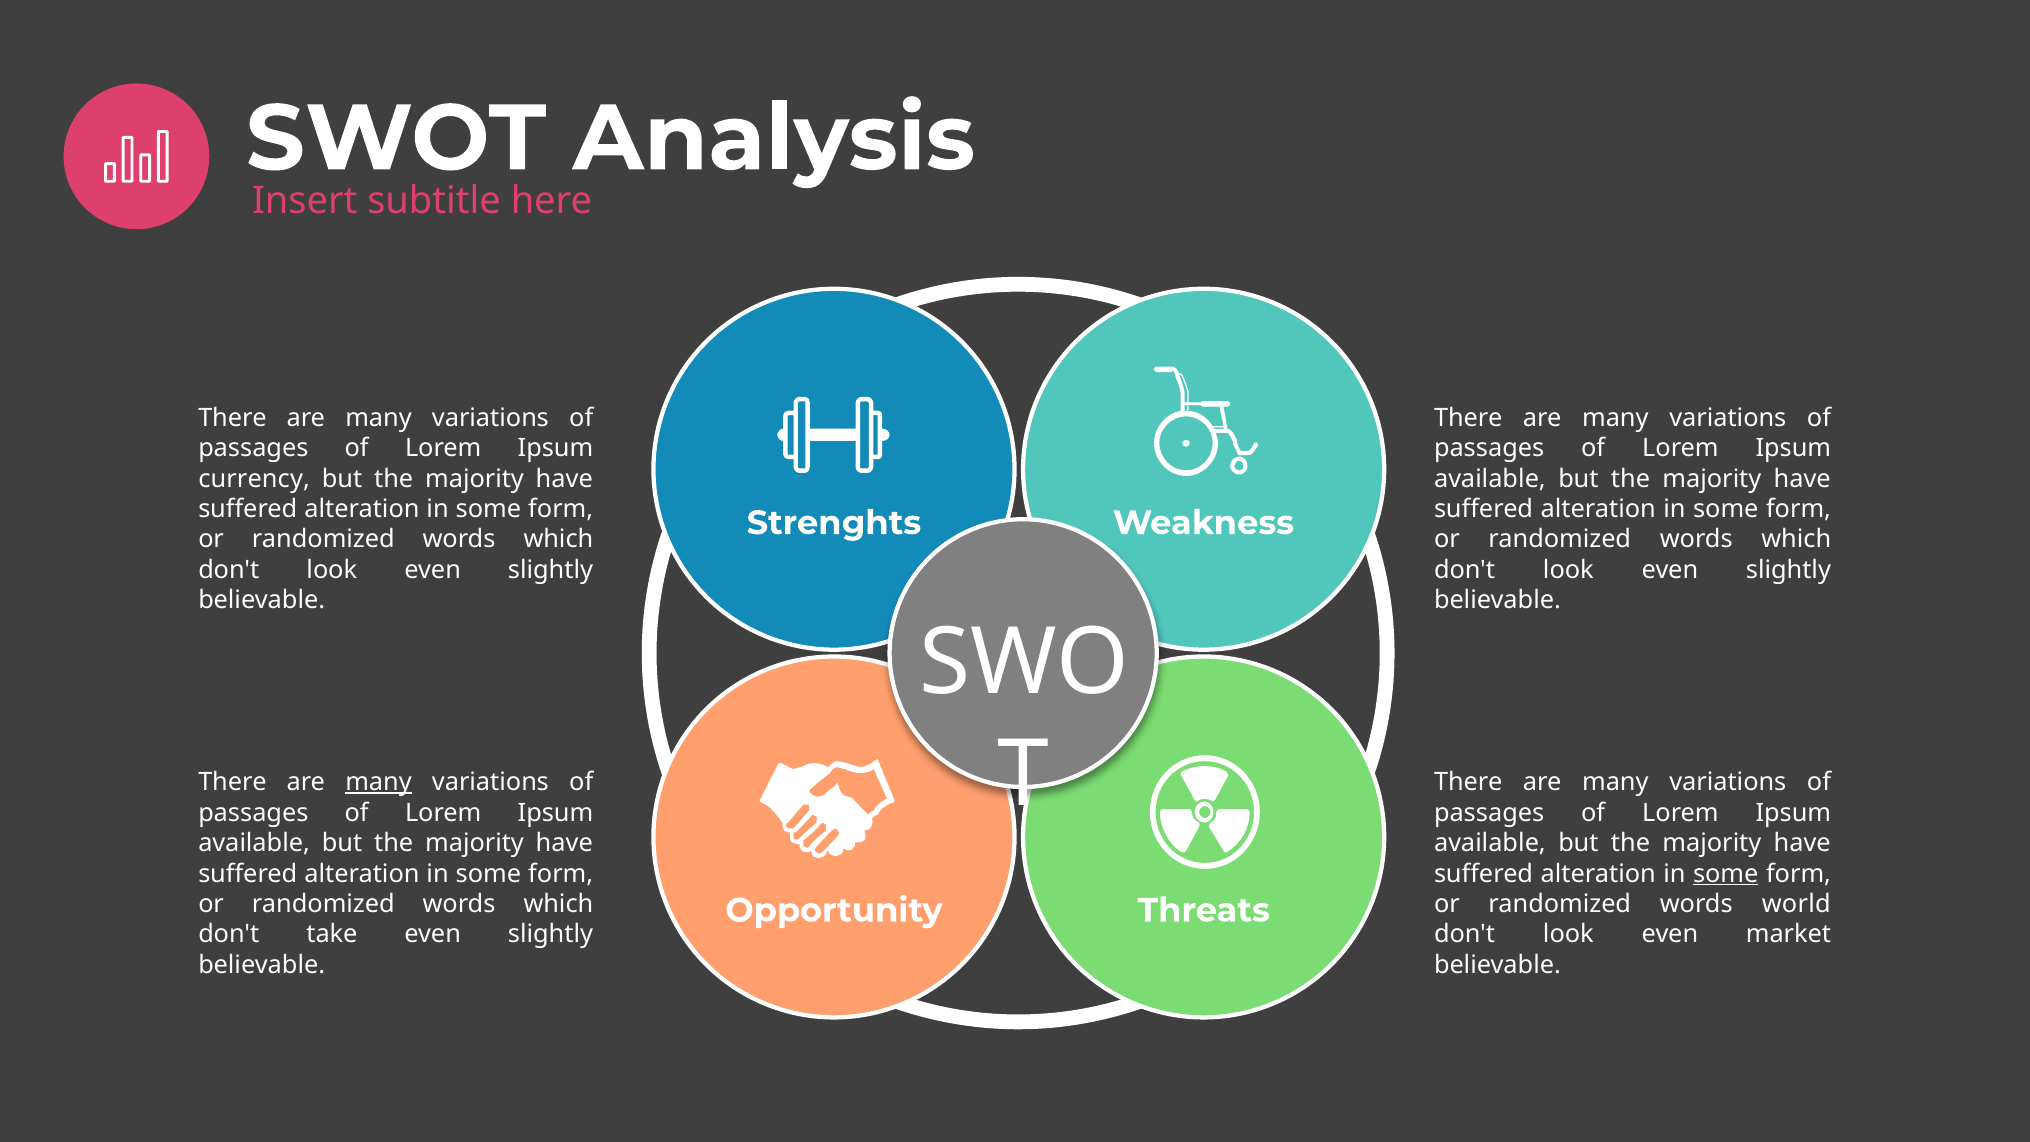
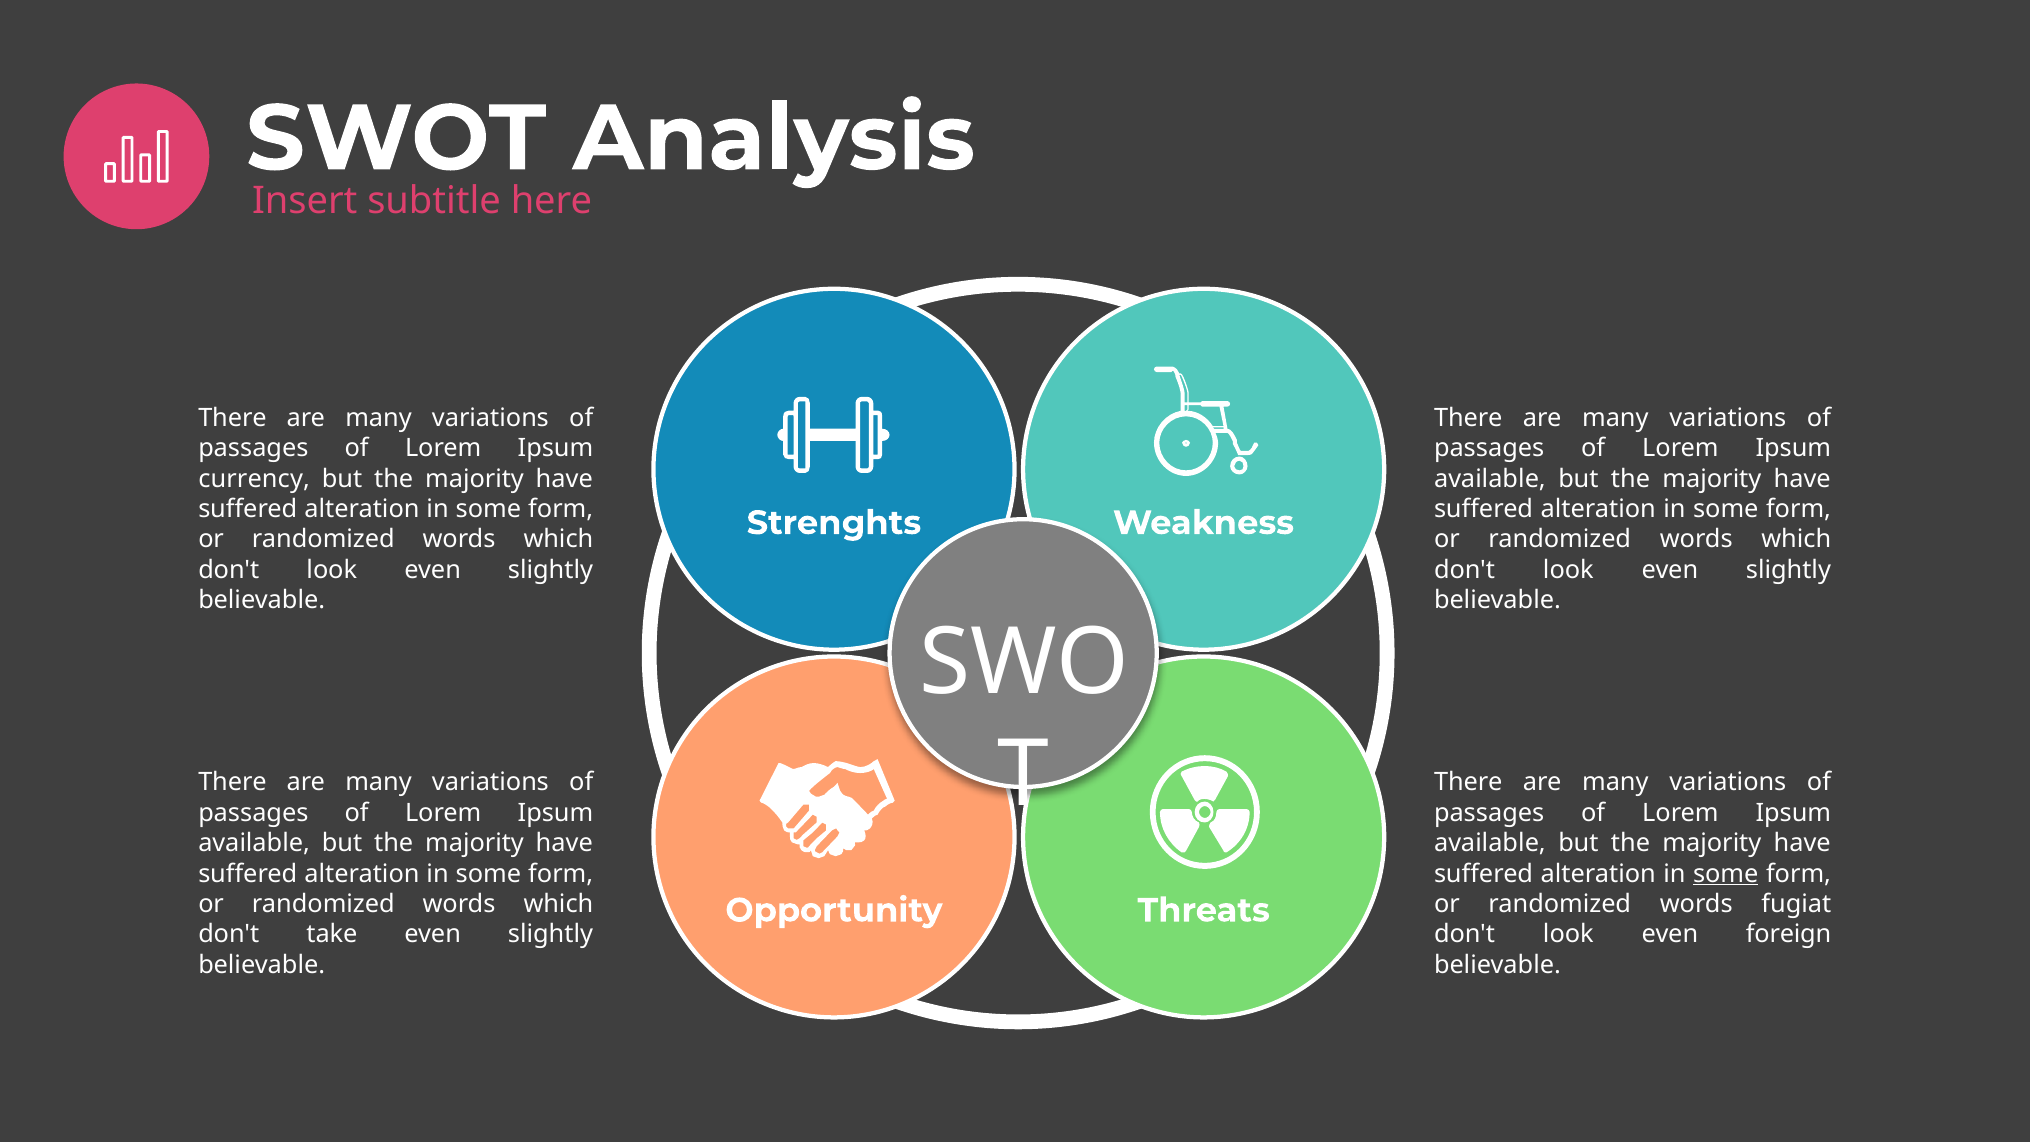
many underline: present -> none (379, 782)
world: world -> fugiat (1796, 904)
market: market -> foreign (1789, 934)
